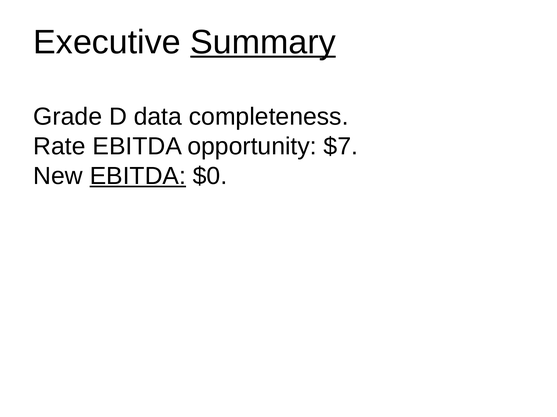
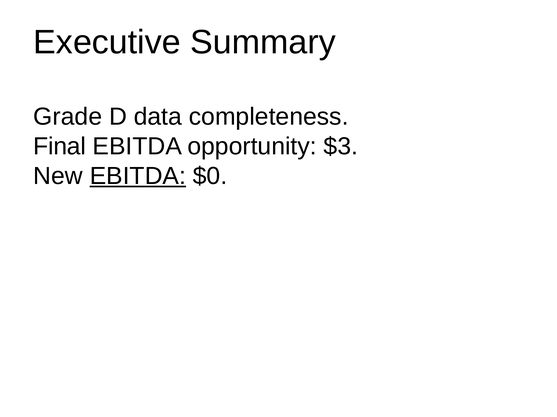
Summary underline: present -> none (263, 42)
Rate: Rate -> Final (60, 147)
$7: $7 -> $3 (341, 147)
